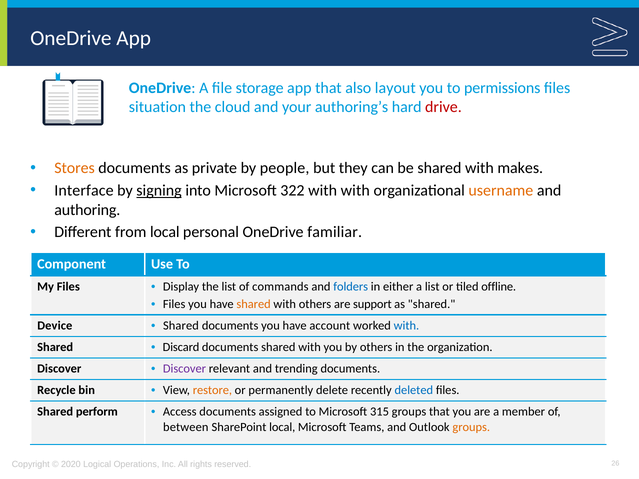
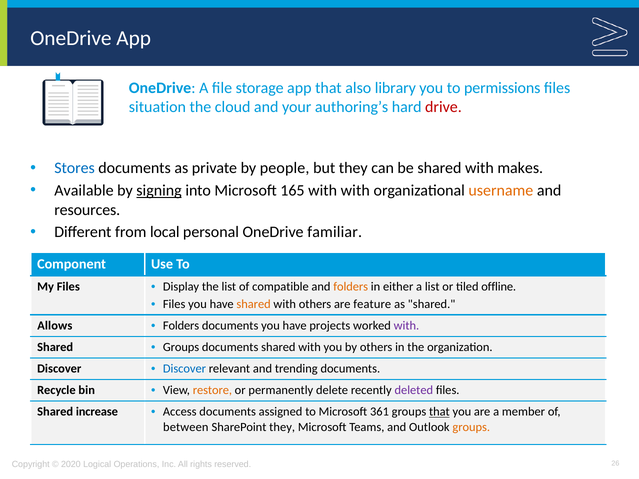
layout: layout -> library (395, 88)
Stores colour: orange -> blue (75, 168)
Interface: Interface -> Available (84, 191)
322: 322 -> 165 (292, 191)
authoring: authoring -> resources (87, 210)
commands: commands -> compatible (280, 287)
folders colour: blue -> orange (351, 287)
support: support -> feature (372, 304)
Device: Device -> Allows (55, 326)
Shared: Shared -> Folders (181, 326)
account: account -> projects (330, 326)
with colour: blue -> purple (406, 326)
Discard: Discard -> Groups (181, 347)
Discover colour: purple -> blue (185, 369)
deleted colour: blue -> purple (414, 390)
perform: perform -> increase (97, 412)
315: 315 -> 361 (379, 412)
that underline: none -> present (439, 412)
SharePoint local: local -> they (282, 427)
